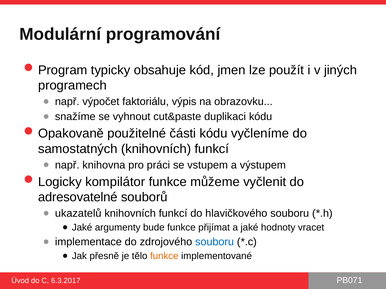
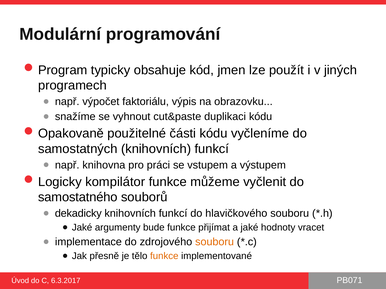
adresovatelné: adresovatelné -> samostatného (78, 198)
ukazatelů: ukazatelů -> dekadicky (78, 214)
souboru colour: blue -> orange (215, 242)
